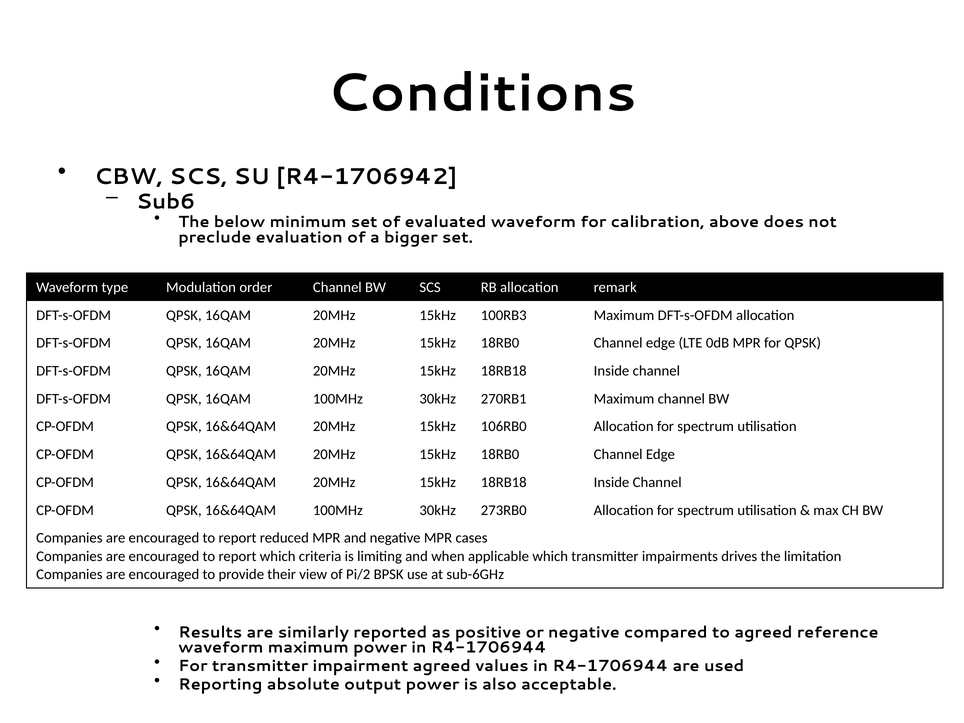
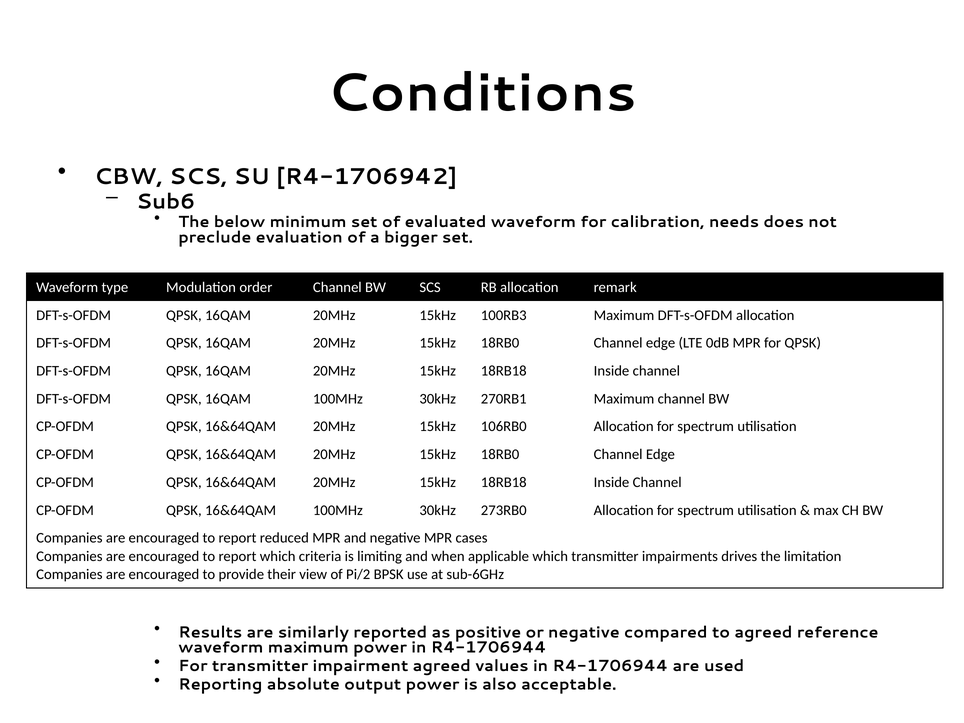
above: above -> needs (734, 222)
